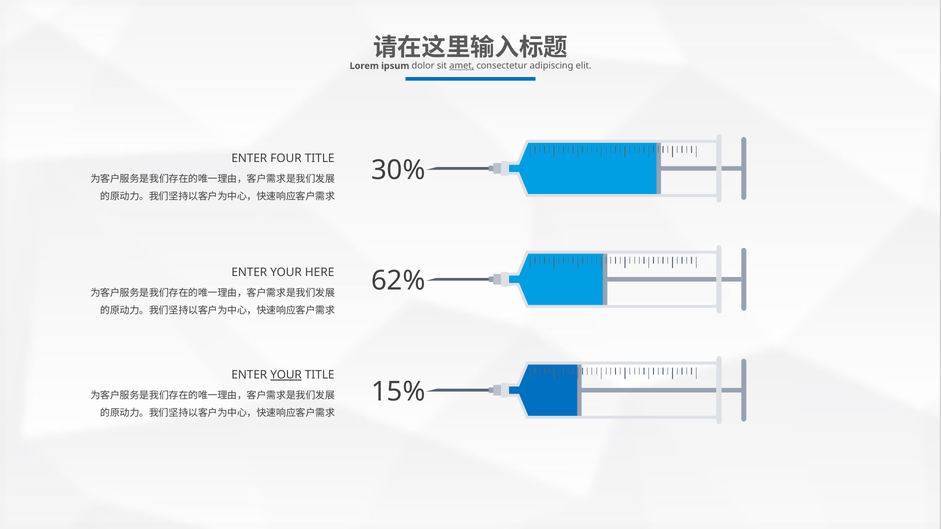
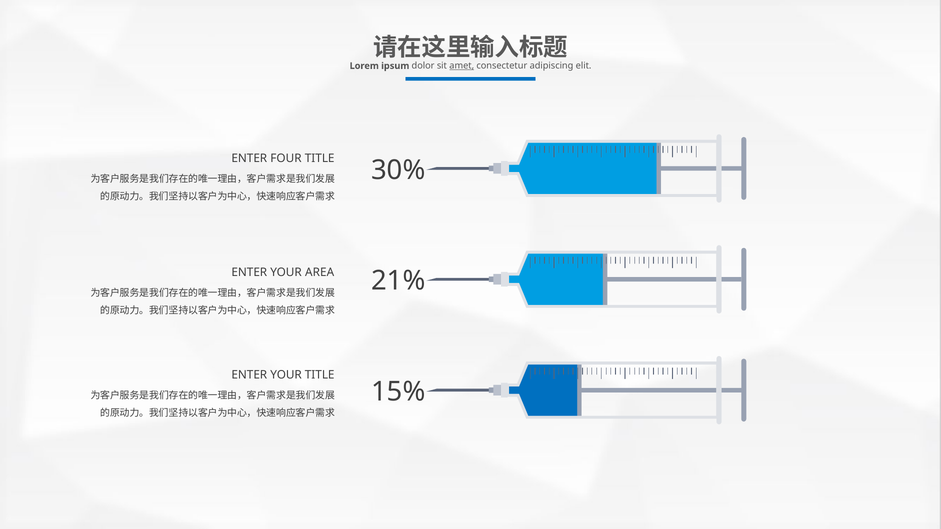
HERE: HERE -> AREA (320, 273)
62%: 62% -> 21% (398, 281)
YOUR underline: present -> none (286, 375)
